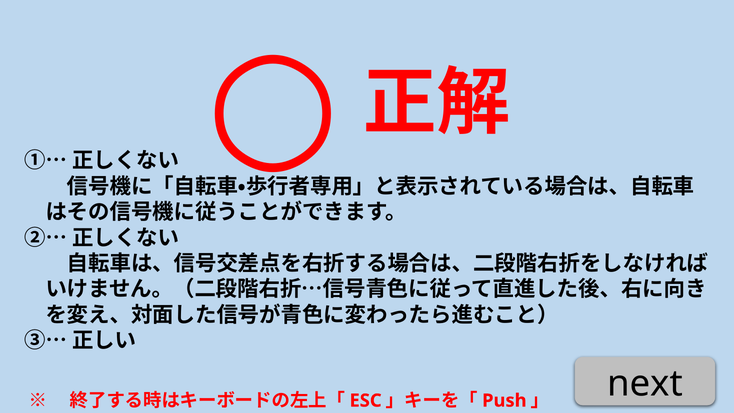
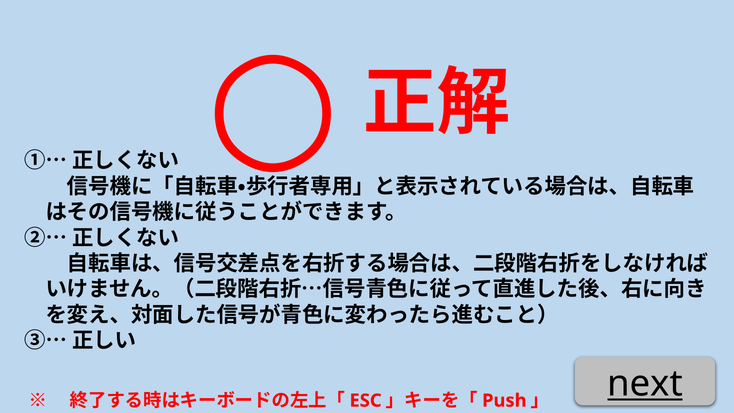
next underline: none -> present (645, 384)
